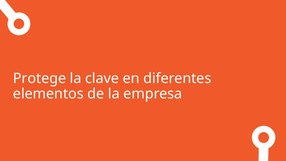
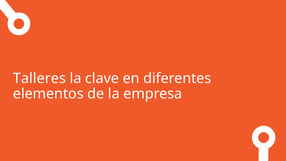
Protege: Protege -> Talleres (39, 78)
